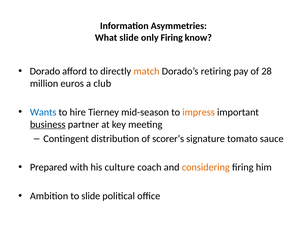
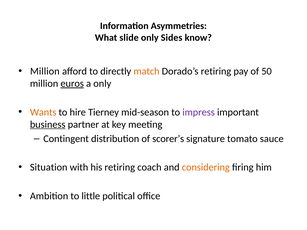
only Firing: Firing -> Sides (172, 38)
Dorado: Dorado -> Million (45, 71)
28: 28 -> 50 (267, 71)
euros underline: none -> present (72, 84)
a club: club -> only (102, 84)
Wants colour: blue -> orange (43, 112)
impress colour: orange -> purple (199, 112)
Prepared: Prepared -> Situation (49, 168)
his culture: culture -> retiring (120, 168)
to slide: slide -> little (91, 196)
